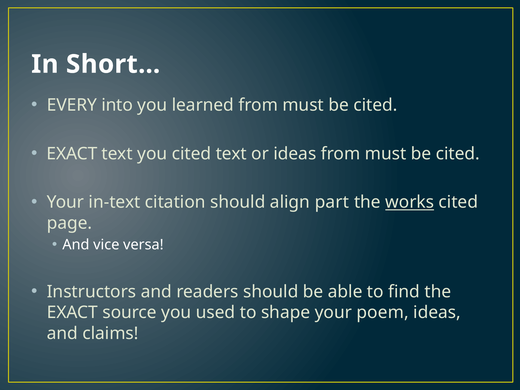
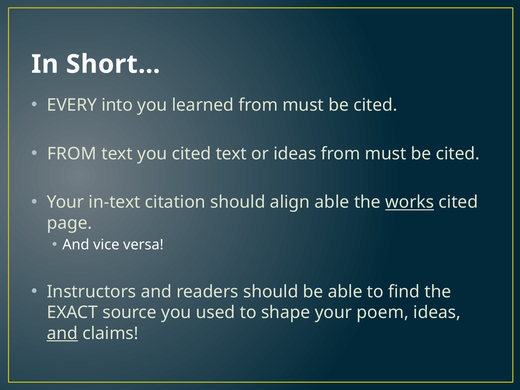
EXACT: EXACT -> FROM (72, 154)
align part: part -> able (332, 202)
and underline: none -> present (62, 333)
